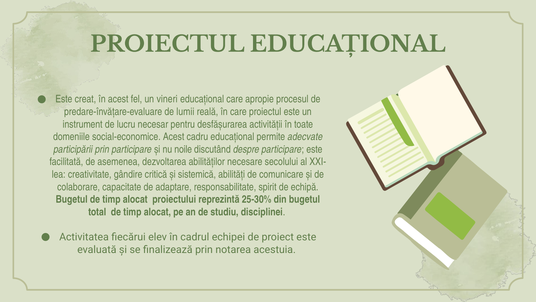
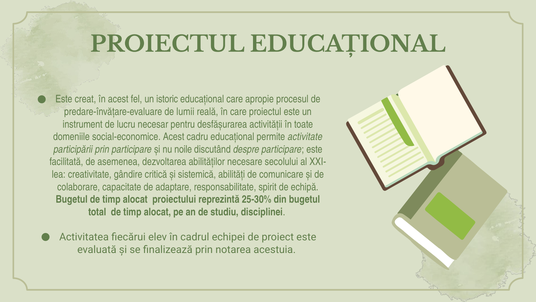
vineri: vineri -> istoric (167, 99)
adecvate: adecvate -> activitate (305, 137)
